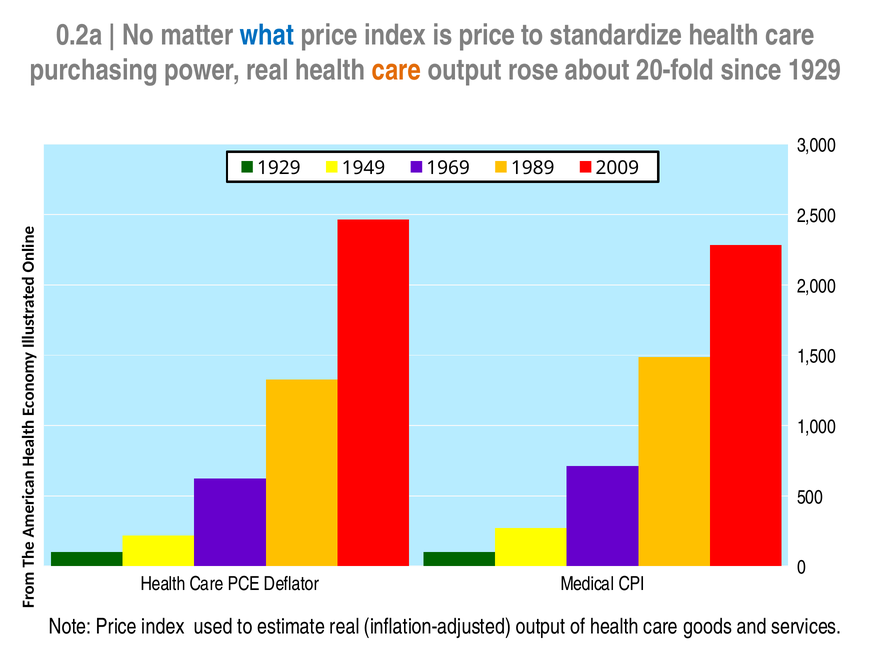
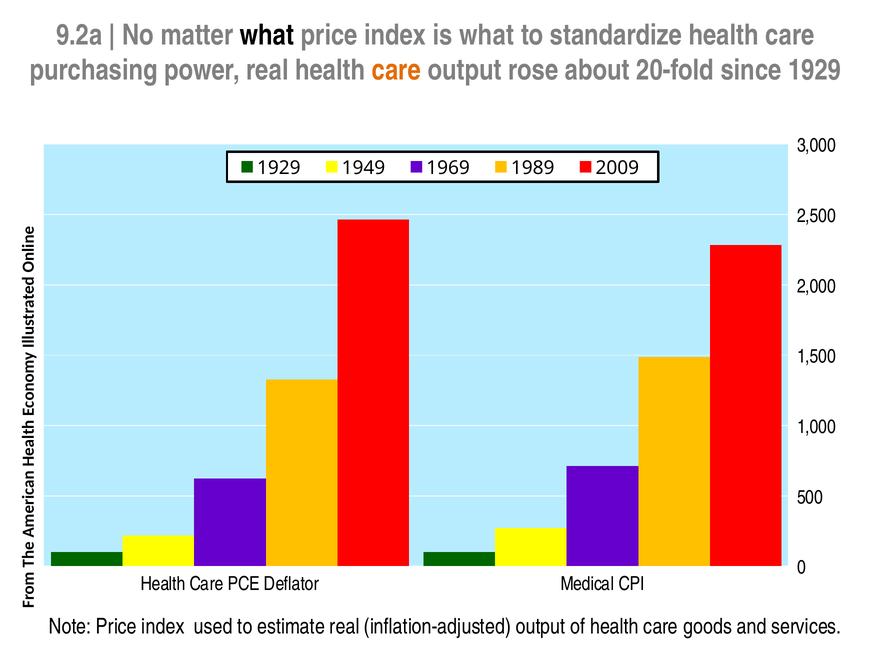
0.2a: 0.2a -> 9.2a (79, 35)
what colour: blue -> black (267, 35)
is price: price -> what (487, 35)
